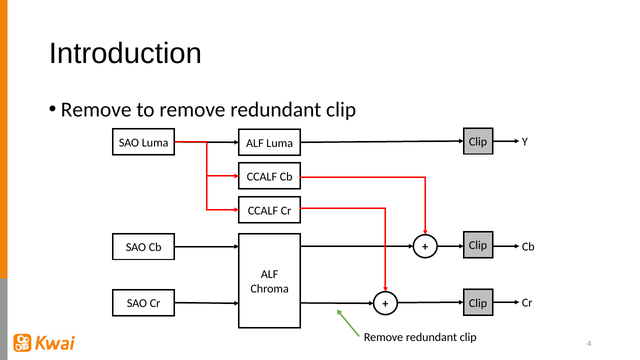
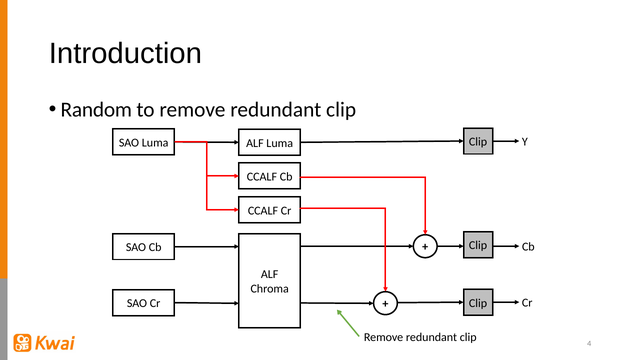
Remove: Remove -> Random (96, 110)
